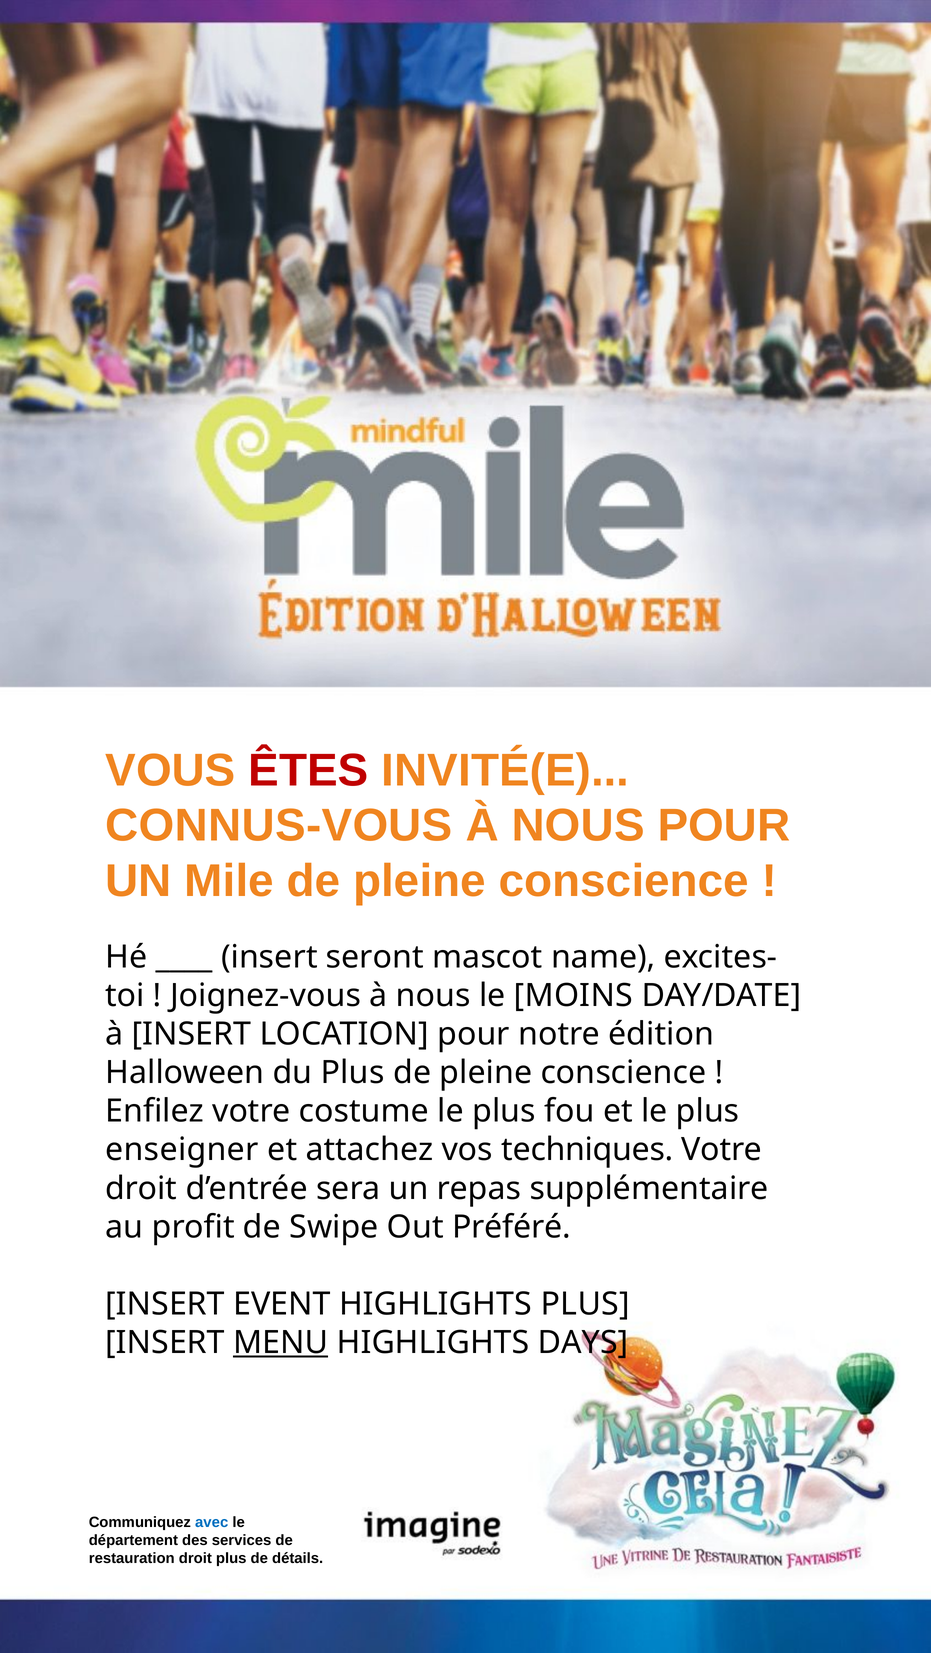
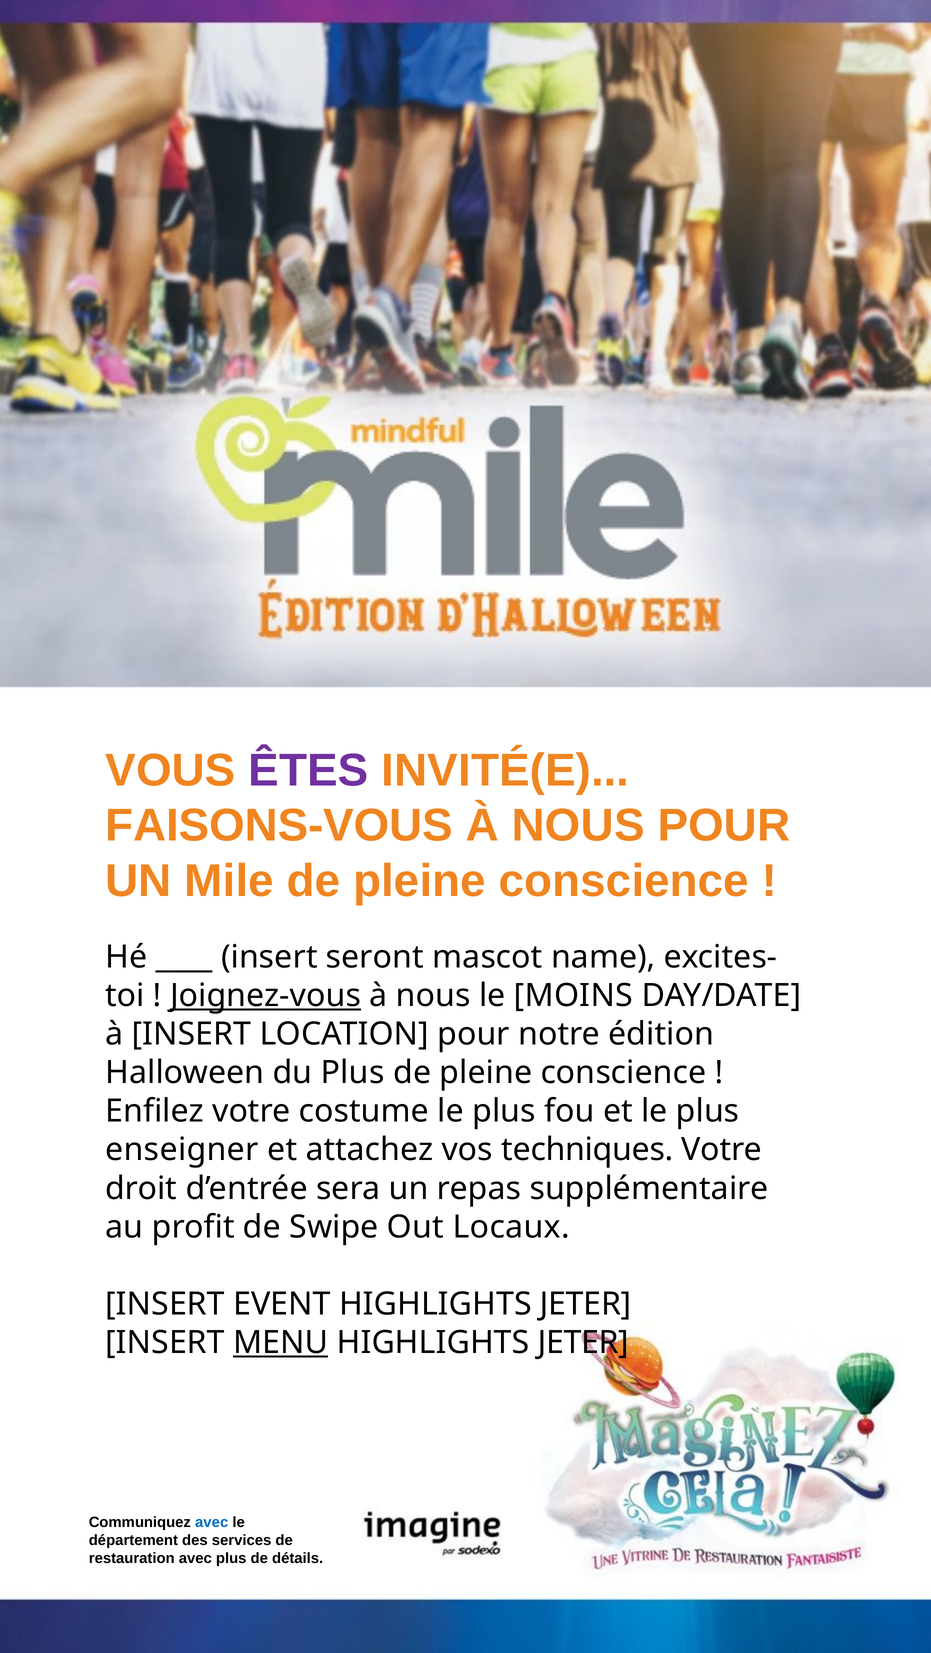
ÊTES colour: red -> purple (308, 771)
CONNUS-VOUS: CONNUS-VOUS -> FAISONS-VOUS (279, 826)
Joignez-vous underline: none -> present (265, 996)
Préféré: Préféré -> Locaux (511, 1227)
EVENT HIGHLIGHTS PLUS: PLUS -> JETER (586, 1305)
DAYS: DAYS -> JETER (583, 1343)
restauration droit: droit -> avec (195, 1559)
